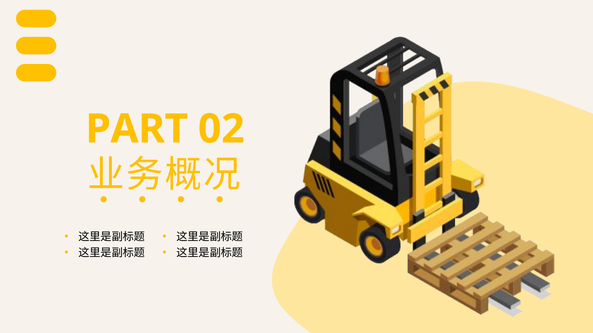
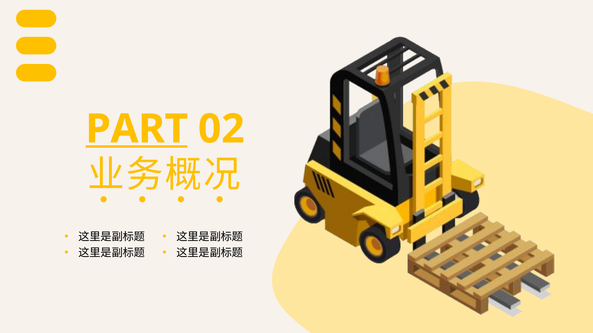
PART underline: none -> present (137, 129)
